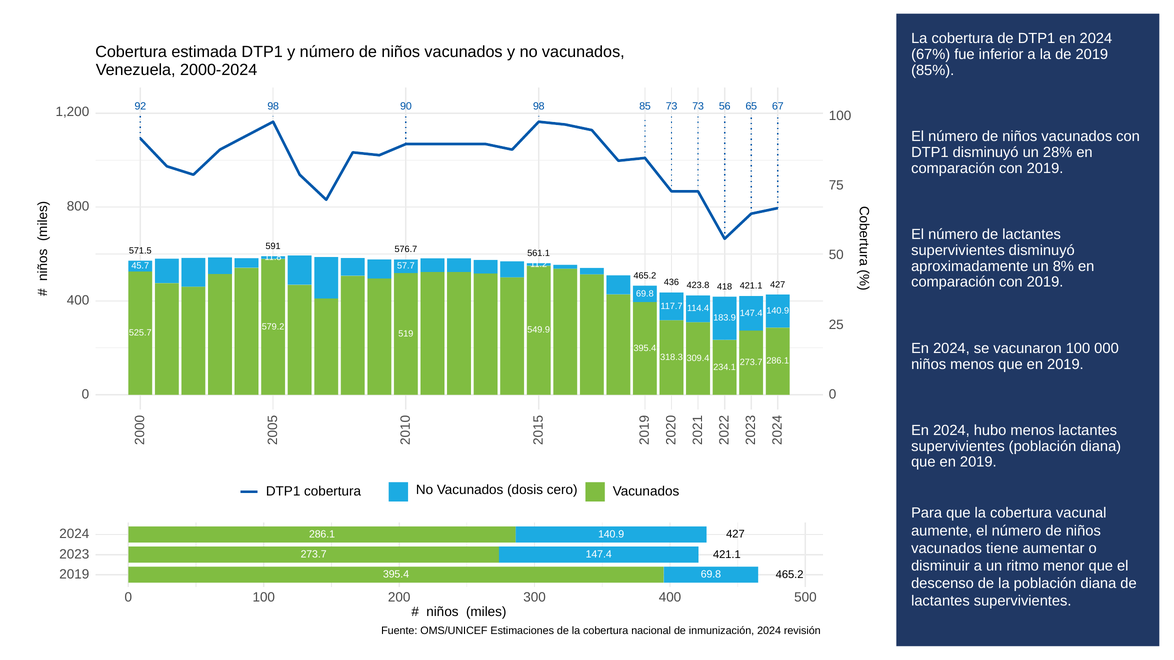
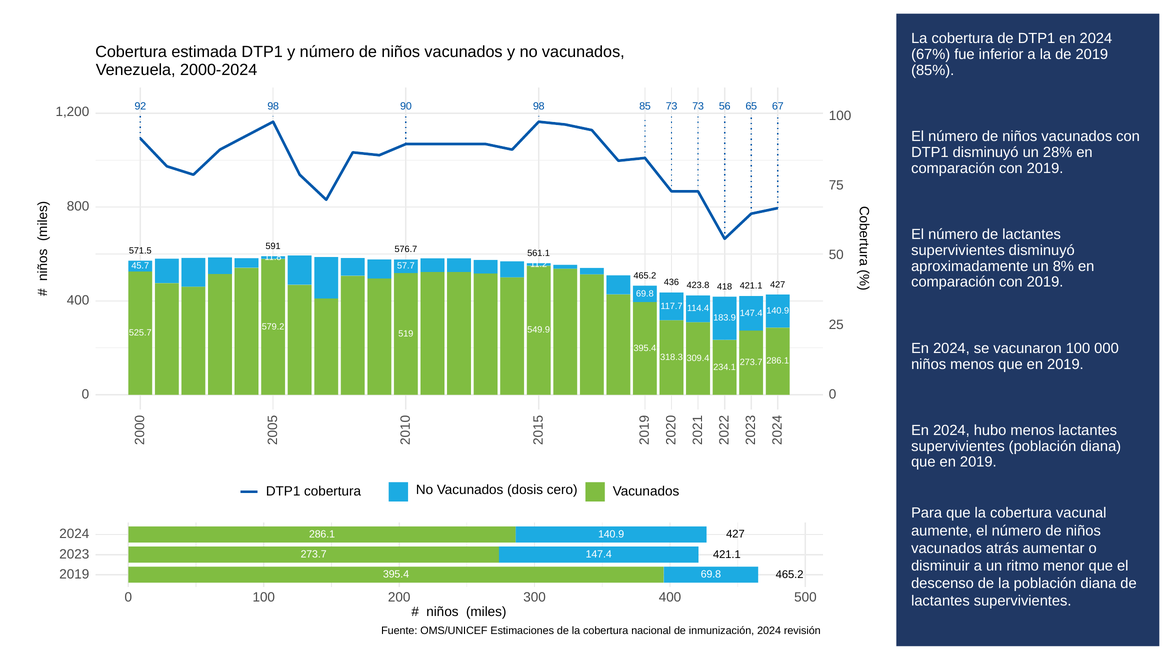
tiene: tiene -> atrás (1002, 549)
